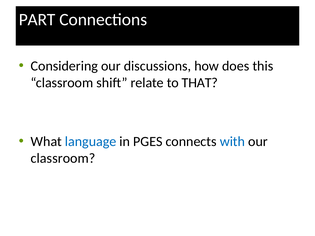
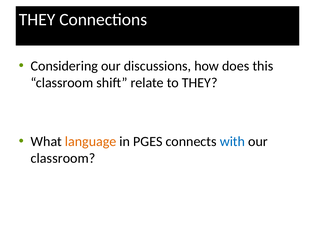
PART: PART -> THEY (37, 20)
to THAT: THAT -> THEY (200, 83)
language colour: blue -> orange (91, 142)
